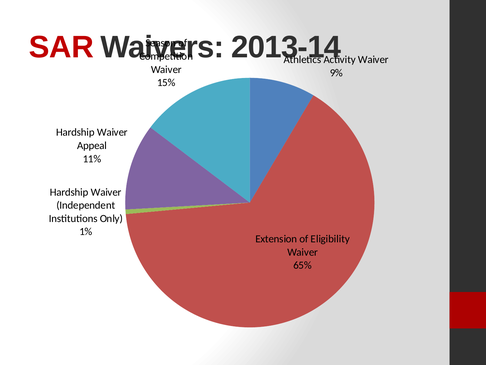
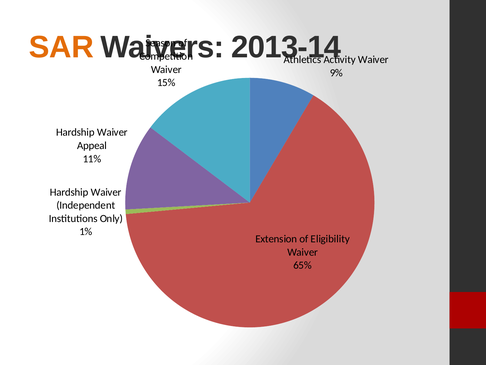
SAR colour: red -> orange (61, 47)
